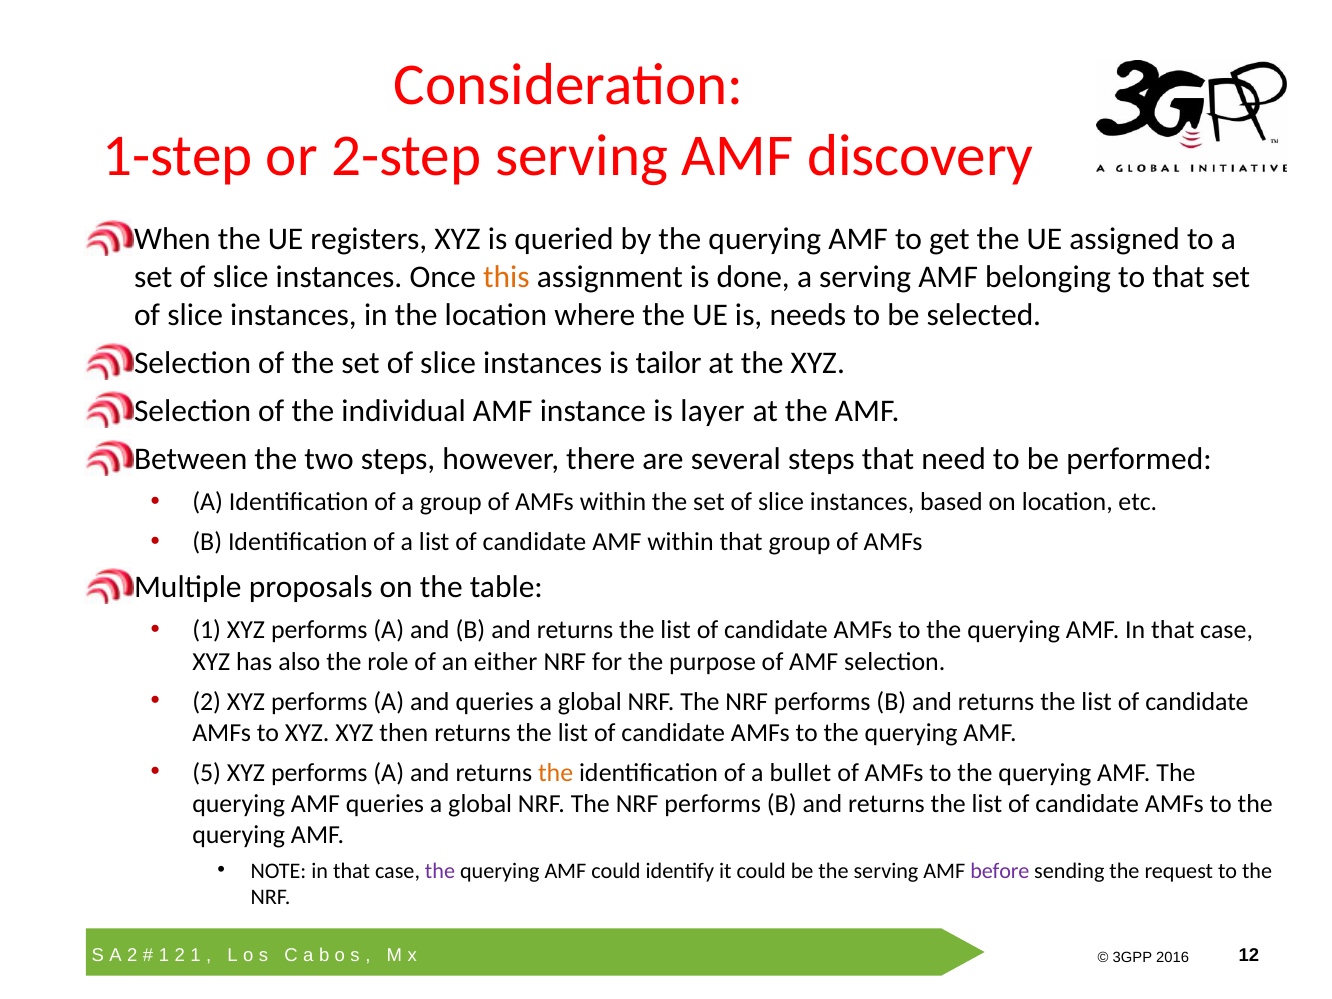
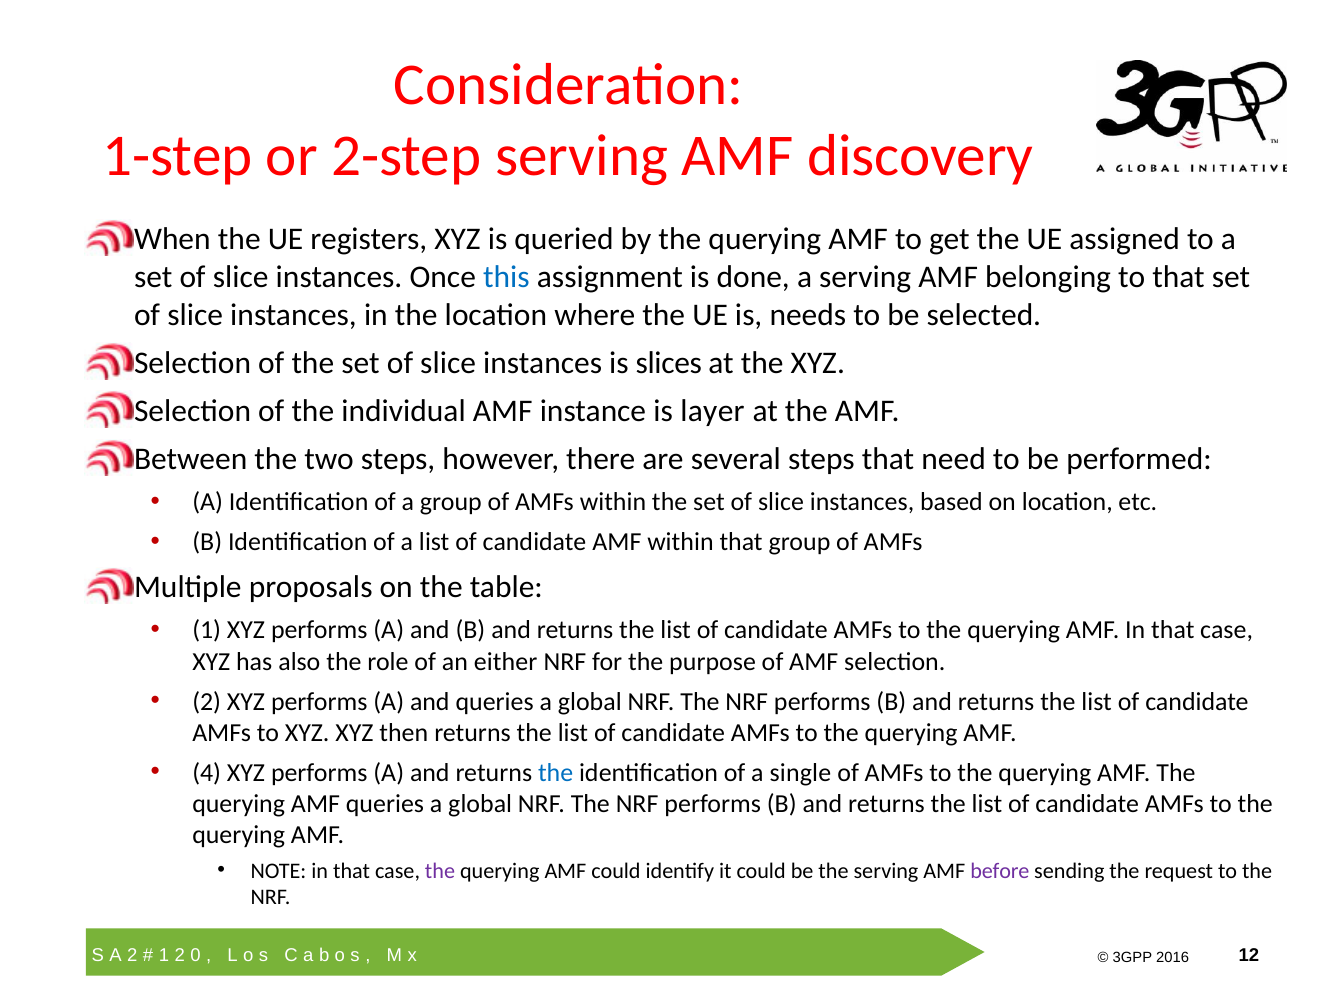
this colour: orange -> blue (506, 277)
tailor: tailor -> slices (669, 363)
5: 5 -> 4 (207, 773)
the colour: orange -> blue (556, 773)
bullet: bullet -> single (800, 773)
2 1: 1 -> 0 (195, 955)
